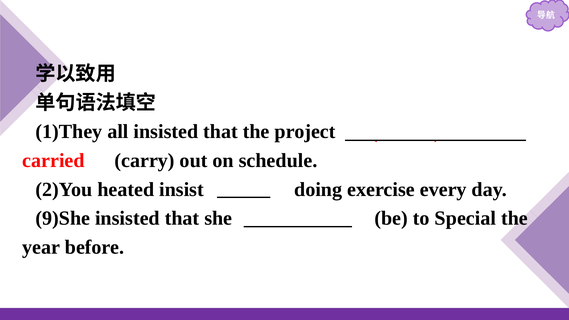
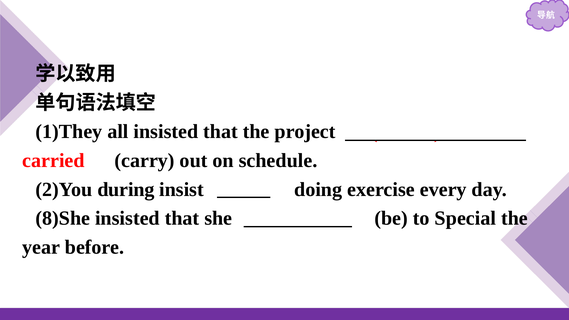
heated: heated -> during (126, 189)
9)She: 9)She -> 8)She (63, 218)
